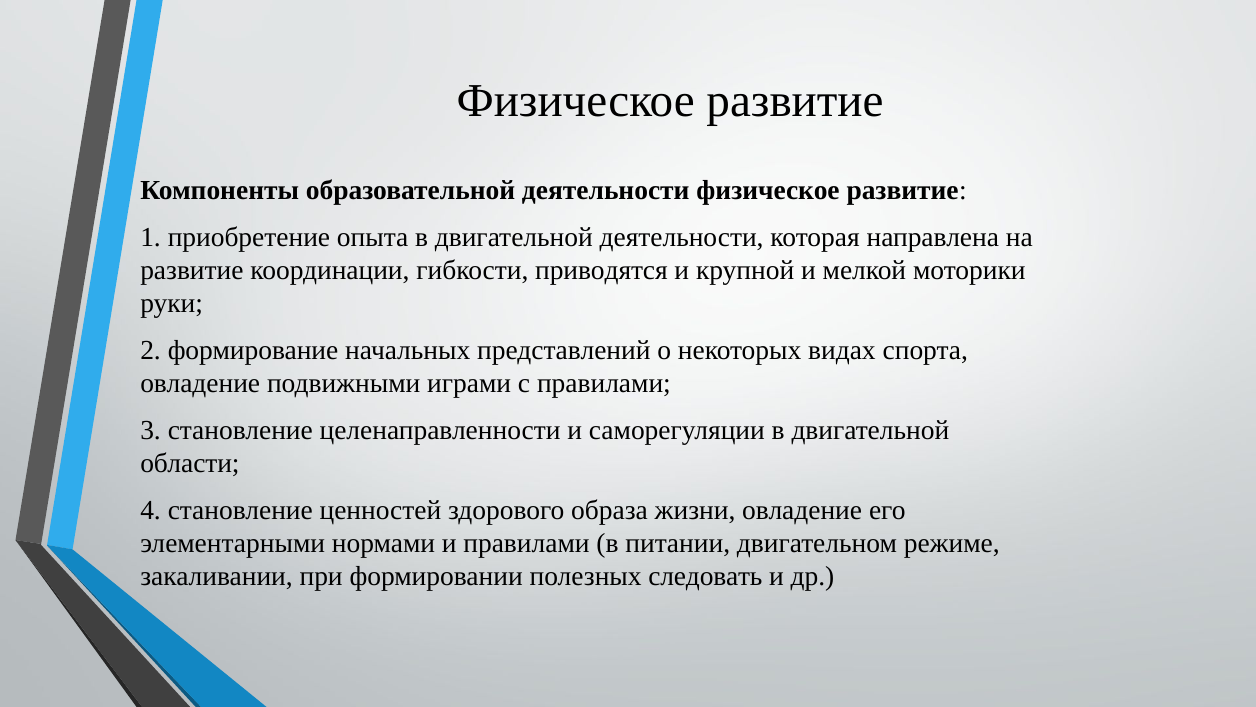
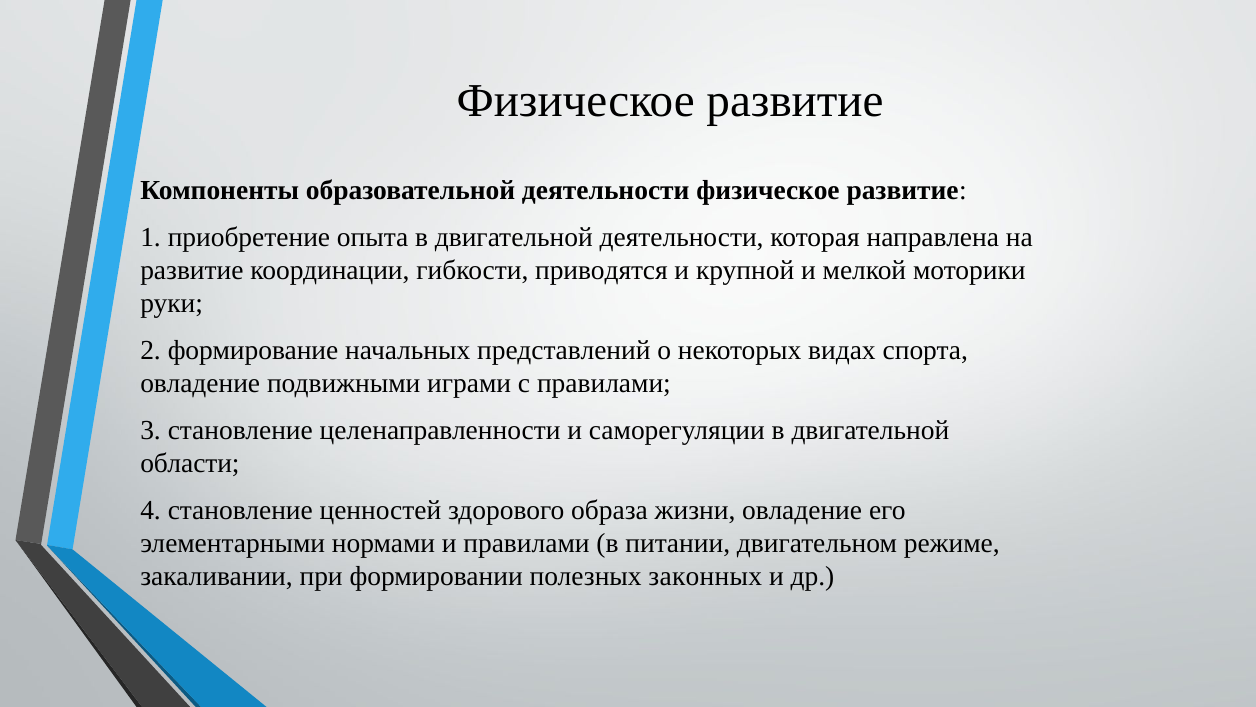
следовать: следовать -> законных (705, 576)
